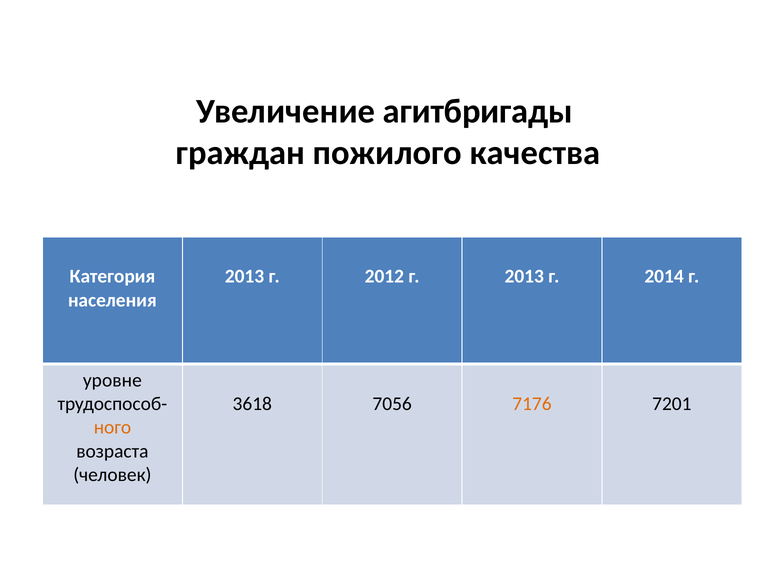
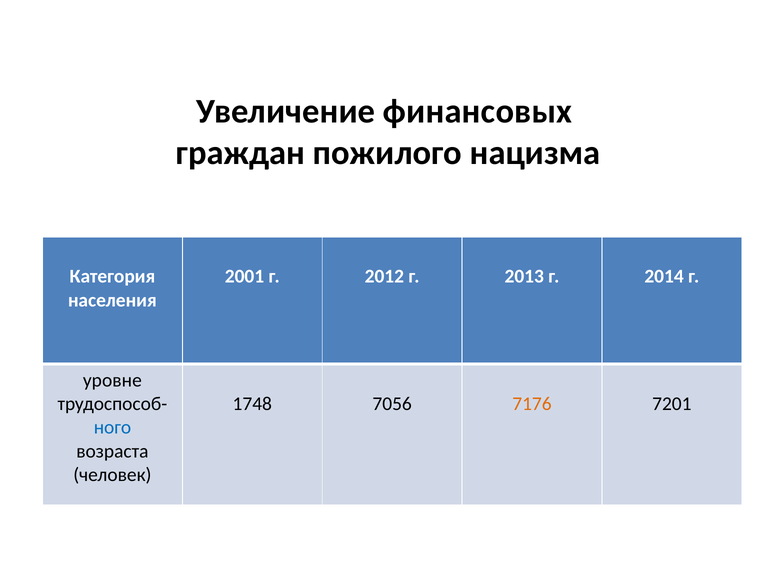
агитбригады: агитбригады -> финансовых (478, 111)
качества: качества -> нацизма (535, 153)
2013: 2013 -> 2001 (244, 276)
3618: 3618 -> 1748 (252, 404)
ного colour: orange -> blue (112, 427)
